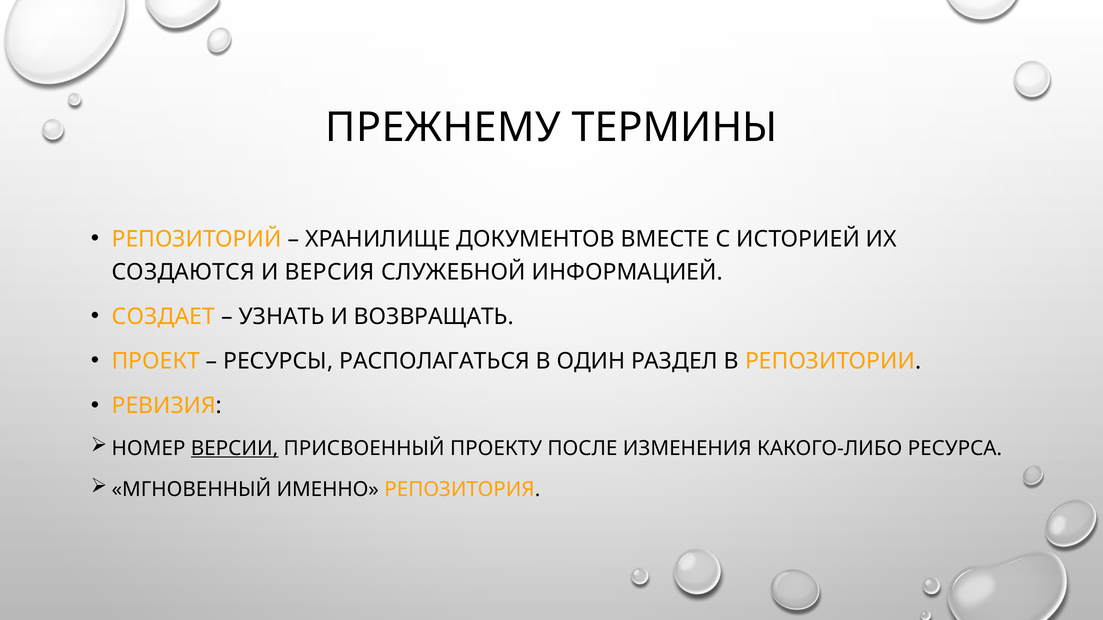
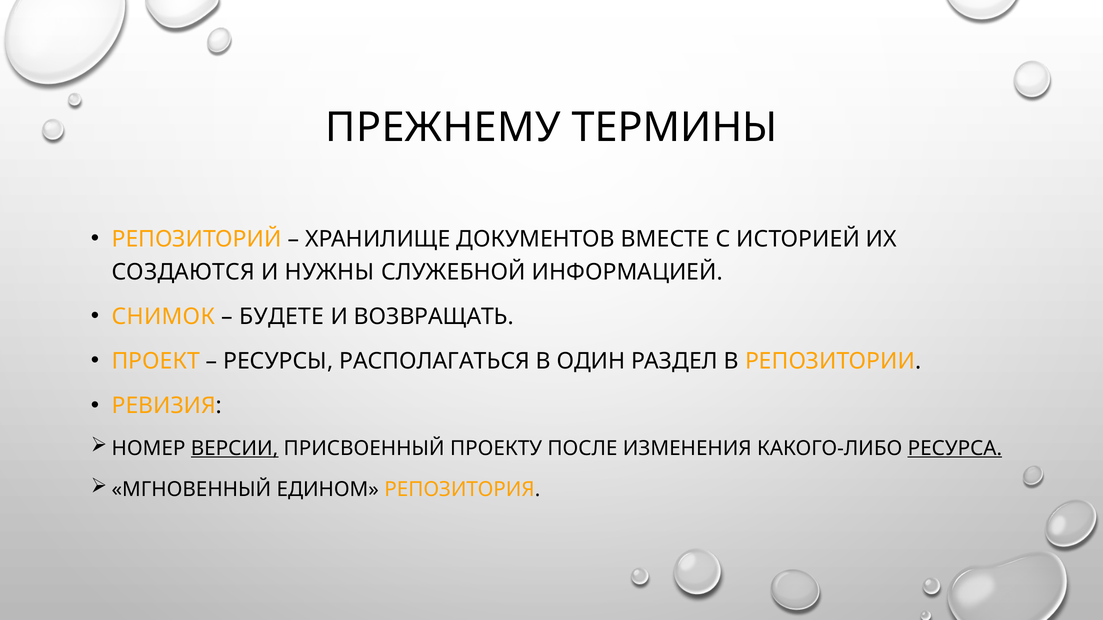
ВЕРСИЯ: ВЕРСИЯ -> НУЖНЫ (330, 272)
СОЗДАЕТ: СОЗДАЕТ -> СНИМОК (163, 317)
УЗНАТЬ: УЗНАТЬ -> БУДЕТЕ (282, 317)
РЕСУРСА underline: none -> present (955, 449)
ИМЕННО: ИМЕННО -> ЕДИНОМ (328, 490)
